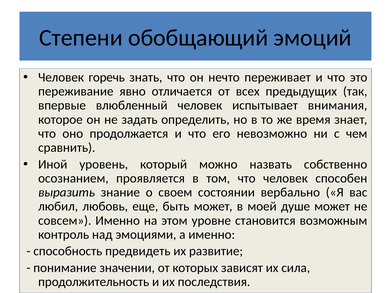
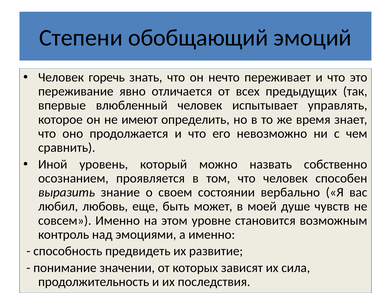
внимания: внимания -> управлять (338, 105)
задать: задать -> имеют (140, 120)
душе может: может -> чувств (332, 207)
